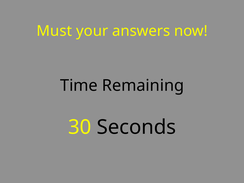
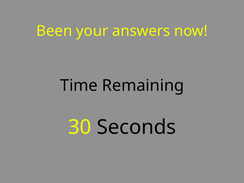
Must: Must -> Been (54, 31)
